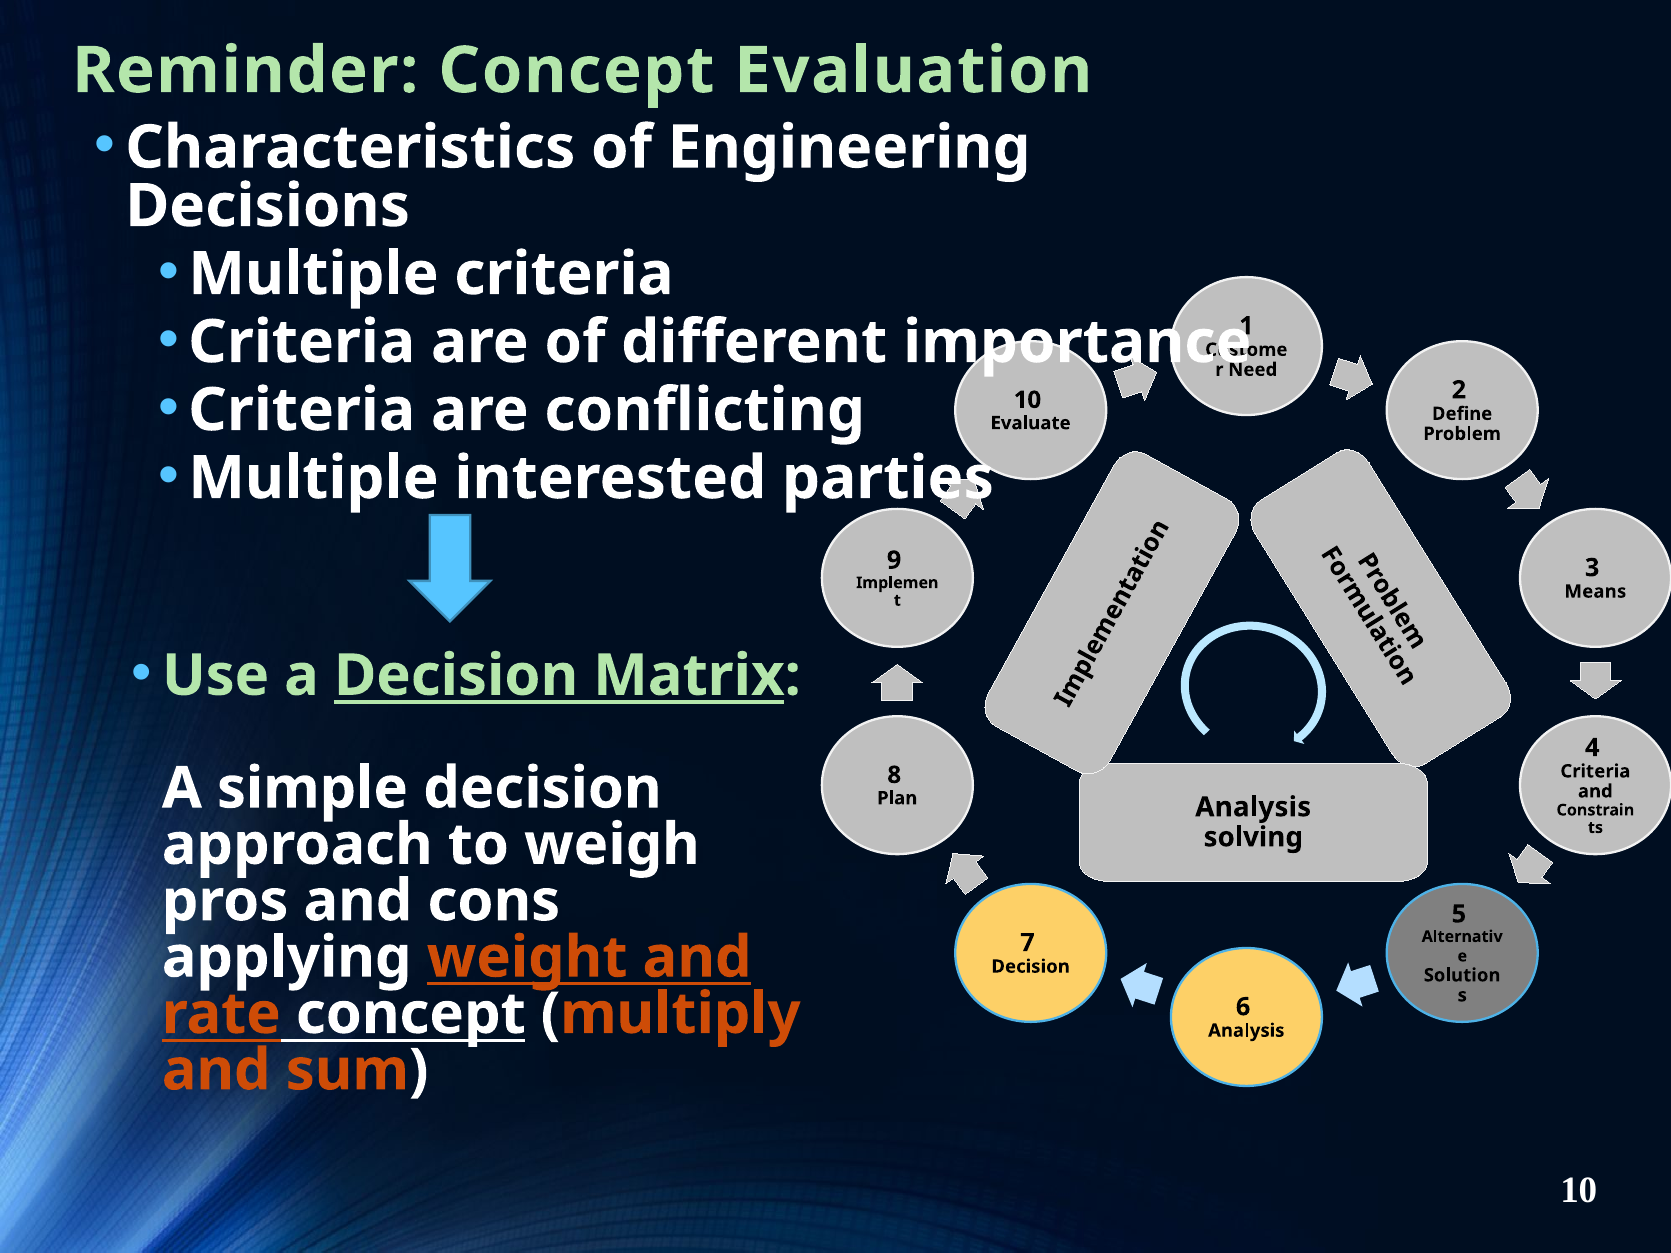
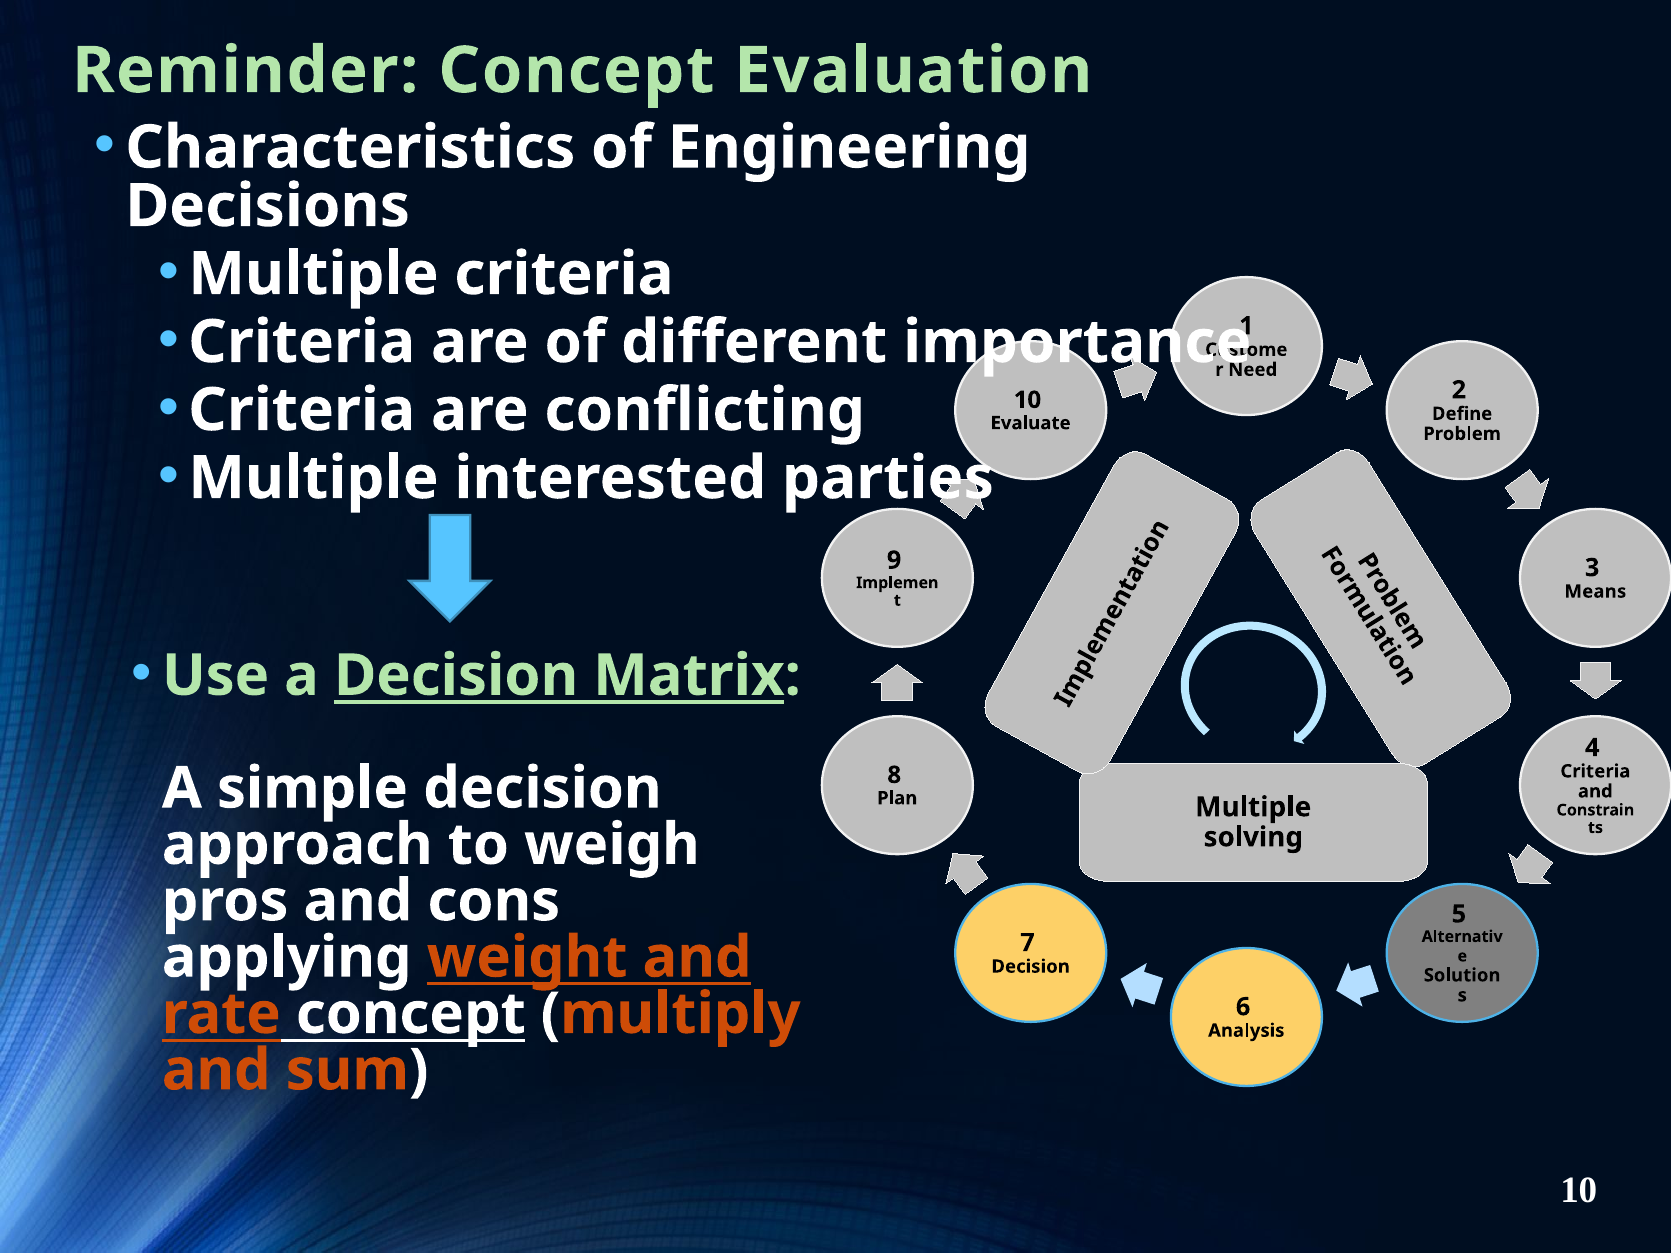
Analysis: Analysis -> Multiple (1253, 807)
